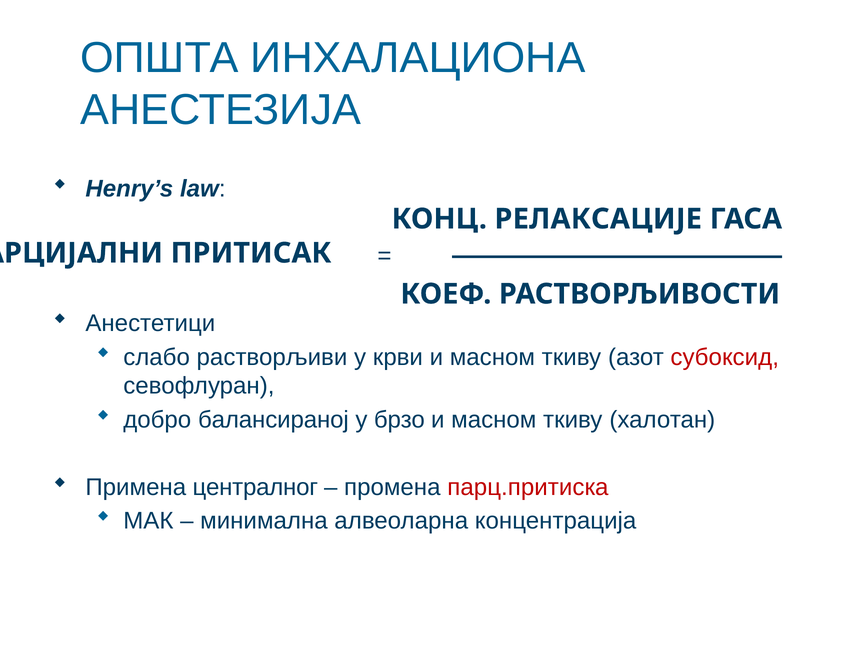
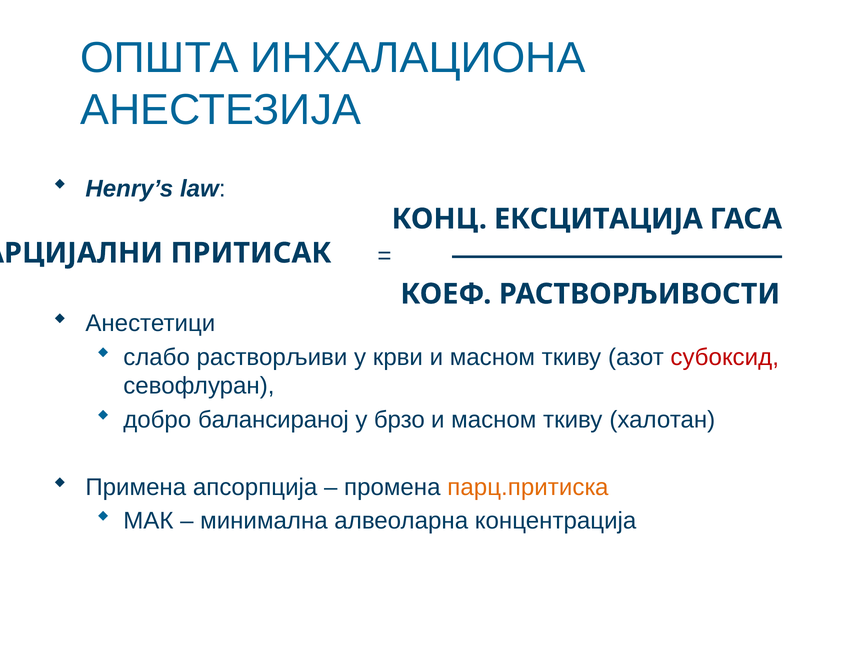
РЕЛАКСАЦИЈЕ: РЕЛАКСАЦИЈЕ -> ЕКСЦИТАЦИЈА (598, 219)
централног: централног -> апсорпција (255, 487)
парц.притиска colour: red -> orange (528, 487)
